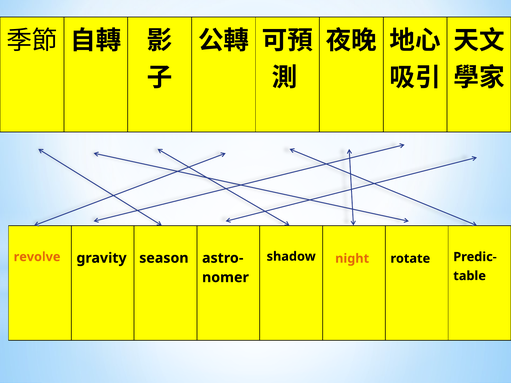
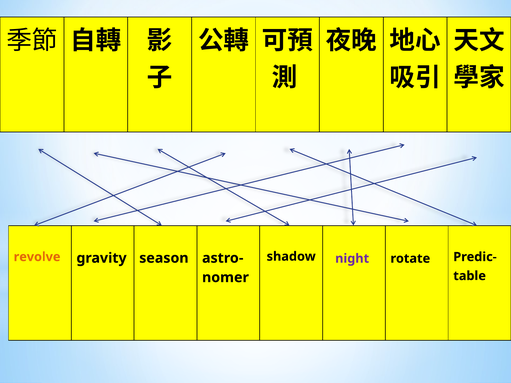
night colour: orange -> purple (352, 259)
